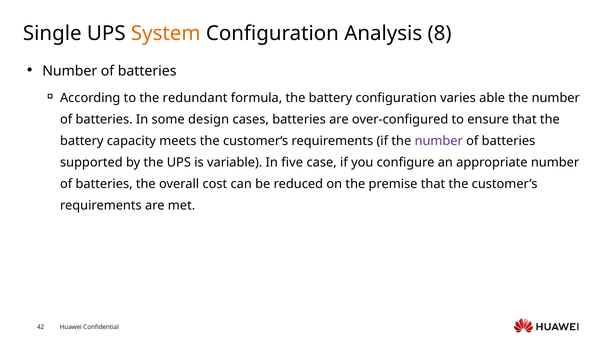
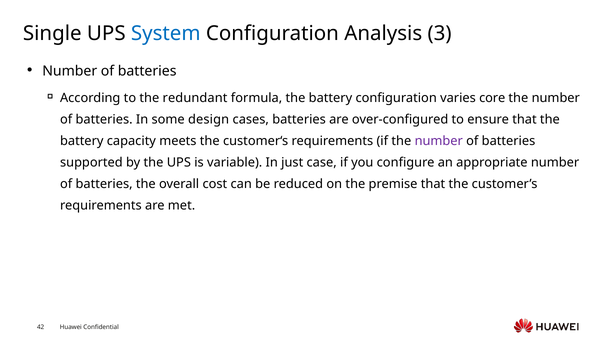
System colour: orange -> blue (166, 34)
8: 8 -> 3 (440, 34)
able: able -> core (492, 98)
five: five -> just (292, 163)
